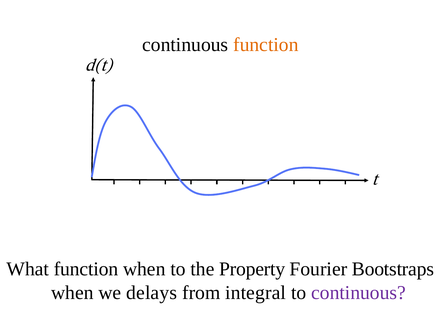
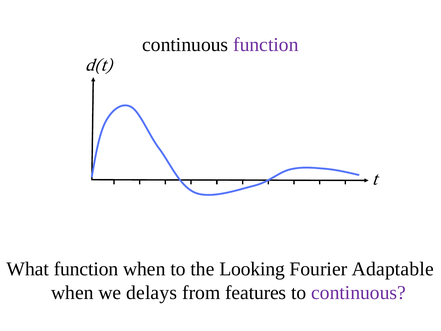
function colour: orange -> purple (266, 45)
Property: Property -> Looking (252, 269)
Bootstraps: Bootstraps -> Adaptable (393, 269)
integral: integral -> features (256, 292)
